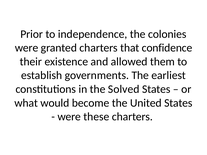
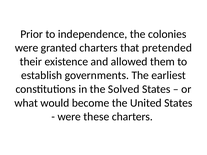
confidence: confidence -> pretended (167, 48)
